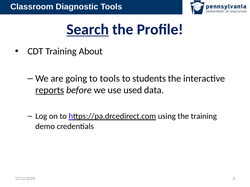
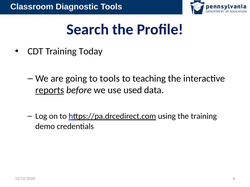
Search underline: present -> none (88, 30)
About: About -> Today (91, 52)
students: students -> teaching (149, 79)
